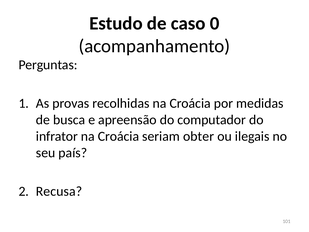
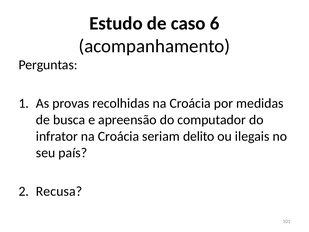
0: 0 -> 6 (215, 23)
obter: obter -> delito (199, 136)
